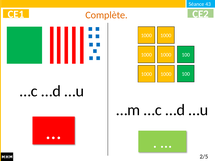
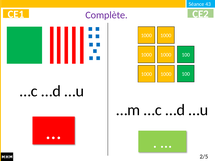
Complète colour: orange -> purple (107, 15)
